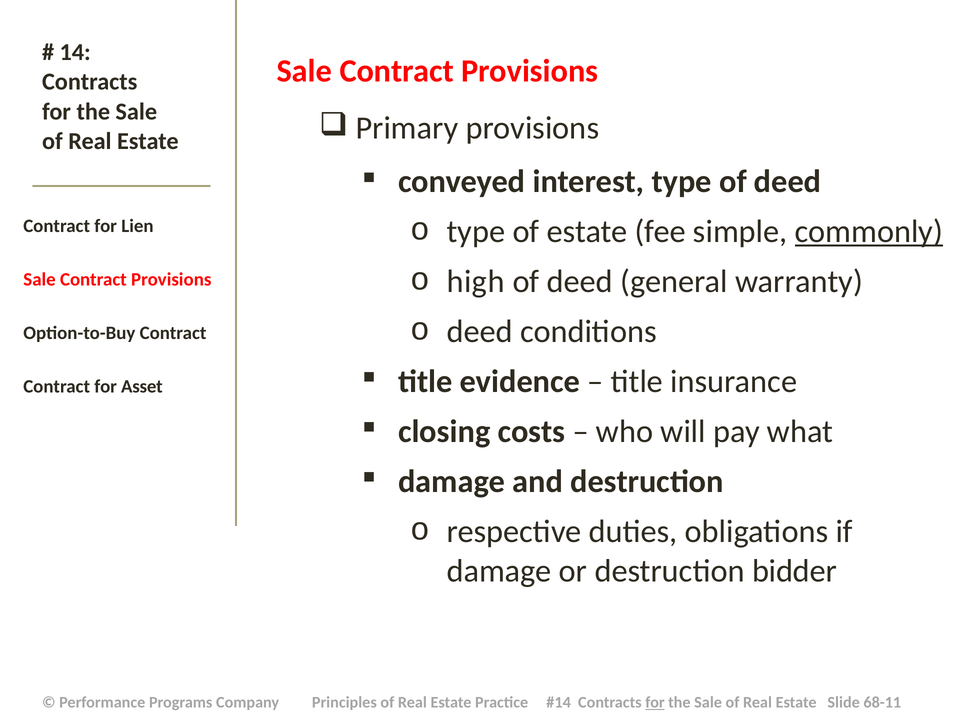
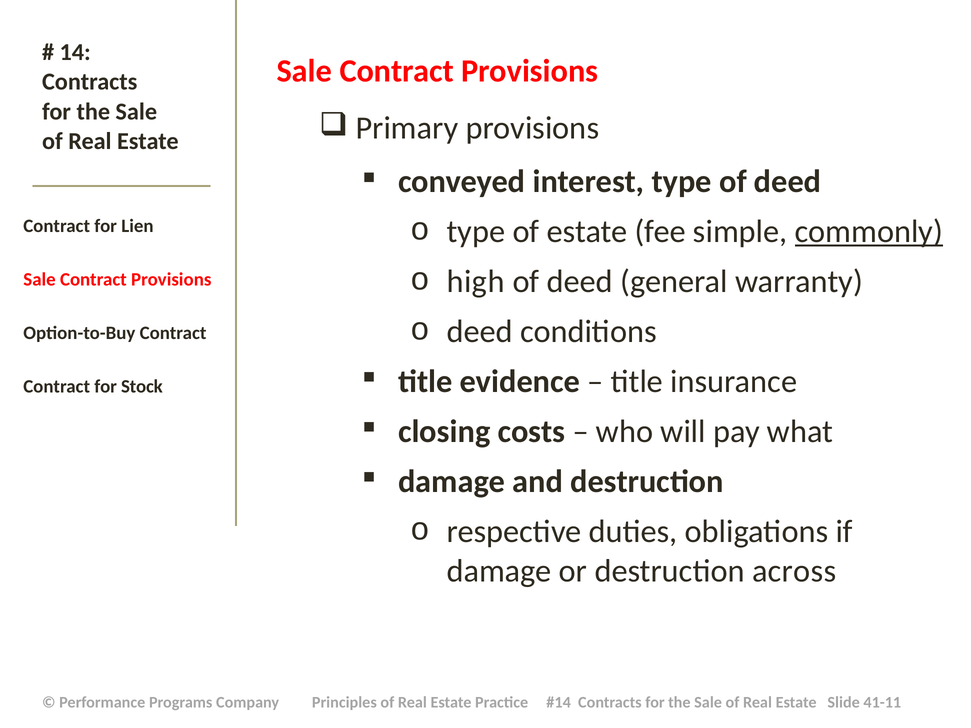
Asset: Asset -> Stock (142, 387)
bidder: bidder -> across (794, 571)
for underline: present -> none (655, 703)
68-11: 68-11 -> 41-11 (882, 703)
